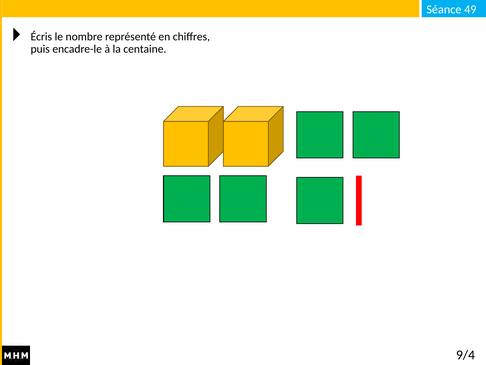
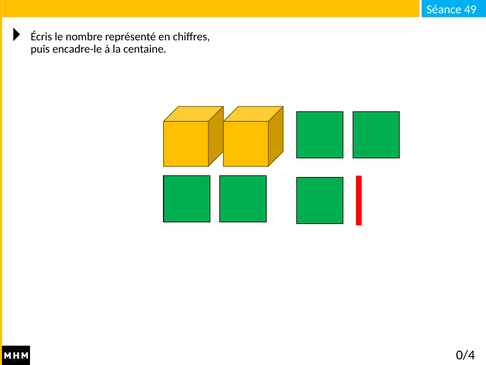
9/4: 9/4 -> 0/4 (466, 355)
